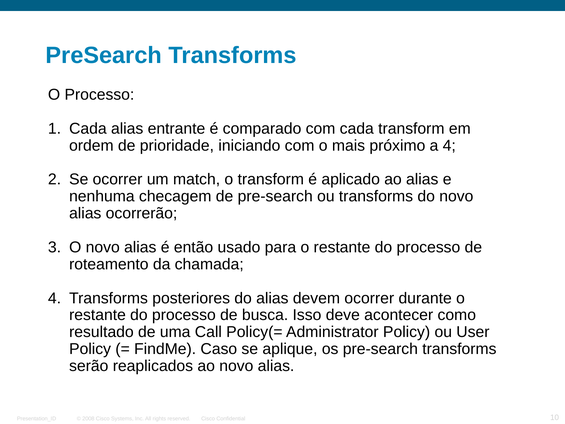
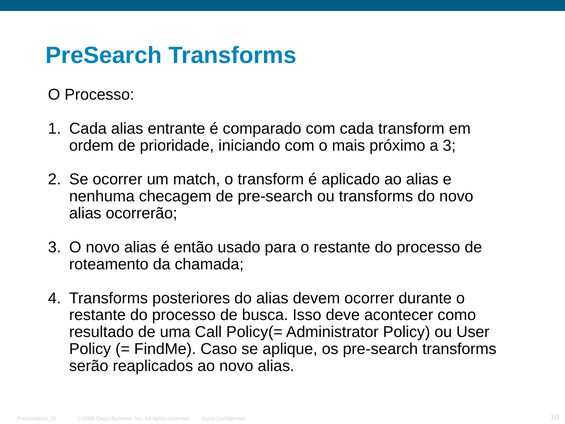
a 4: 4 -> 3 (449, 145)
